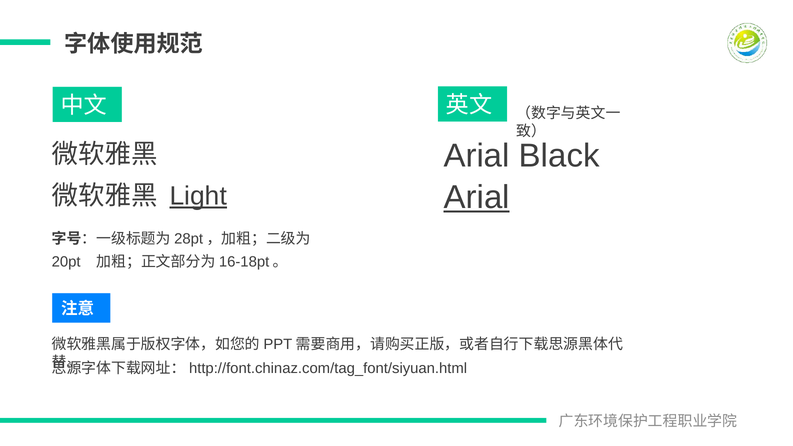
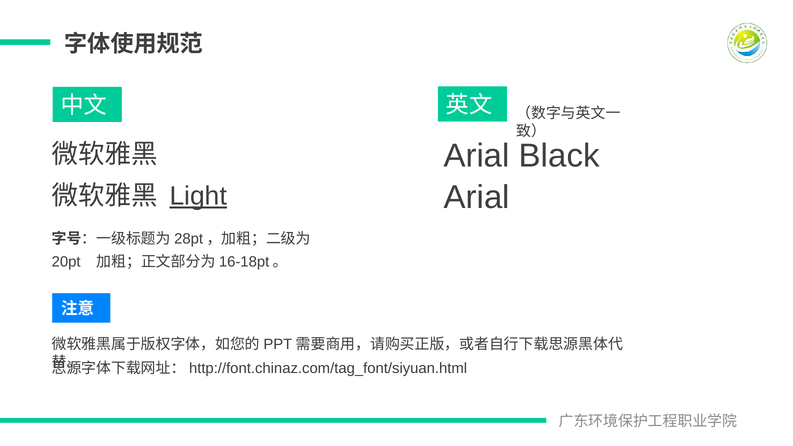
Arial underline: present -> none (477, 197)
